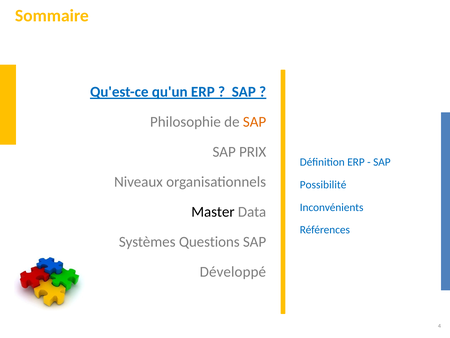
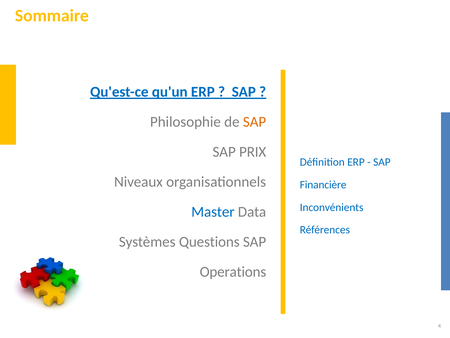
Possibilité: Possibilité -> Financière (323, 185)
Master colour: black -> blue (213, 212)
Développé: Développé -> Operations (233, 272)
